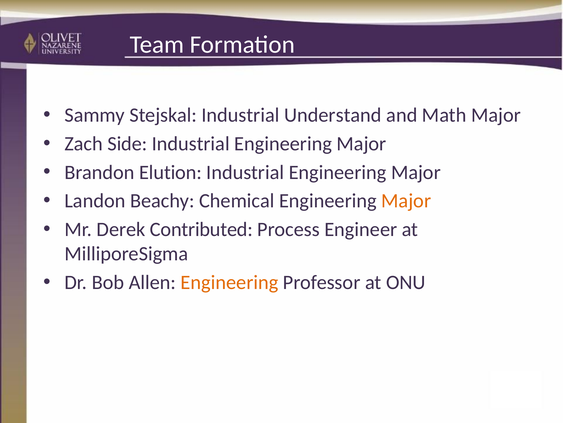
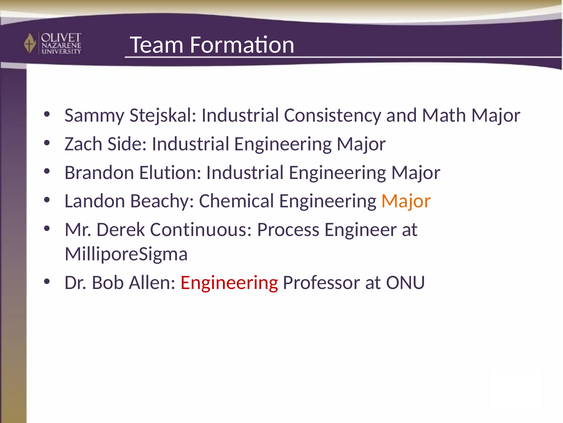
Understand: Understand -> Consistency (333, 115)
Contributed: Contributed -> Continuous (201, 229)
Engineering colour: orange -> red (229, 282)
